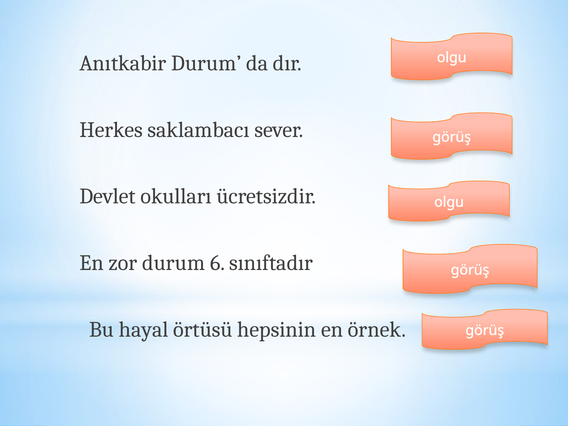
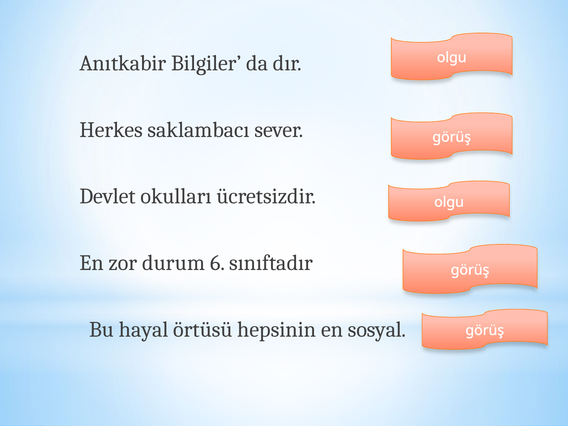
Anıtkabir Durum: Durum -> Bilgiler (206, 63)
örnek: örnek -> sosyal (377, 330)
